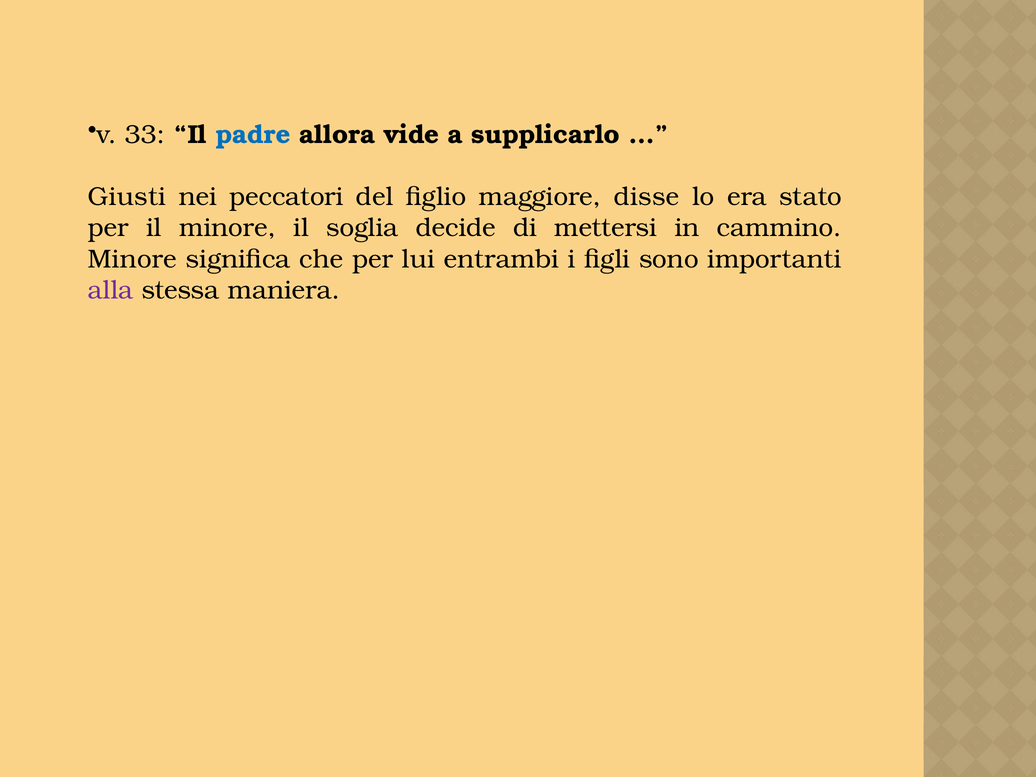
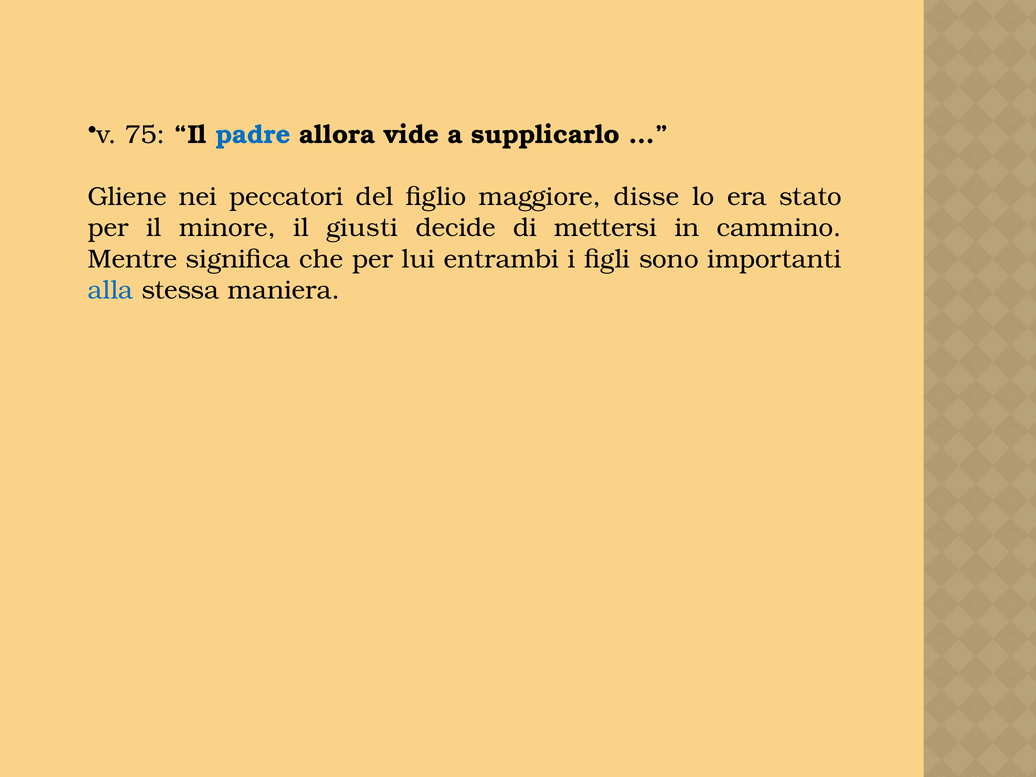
33: 33 -> 75 (145, 135)
Giusti: Giusti -> Gliene (127, 197)
soglia: soglia -> giusti (362, 228)
Minore: Minore -> Mentre (132, 259)
alla colour: purple -> blue (111, 290)
